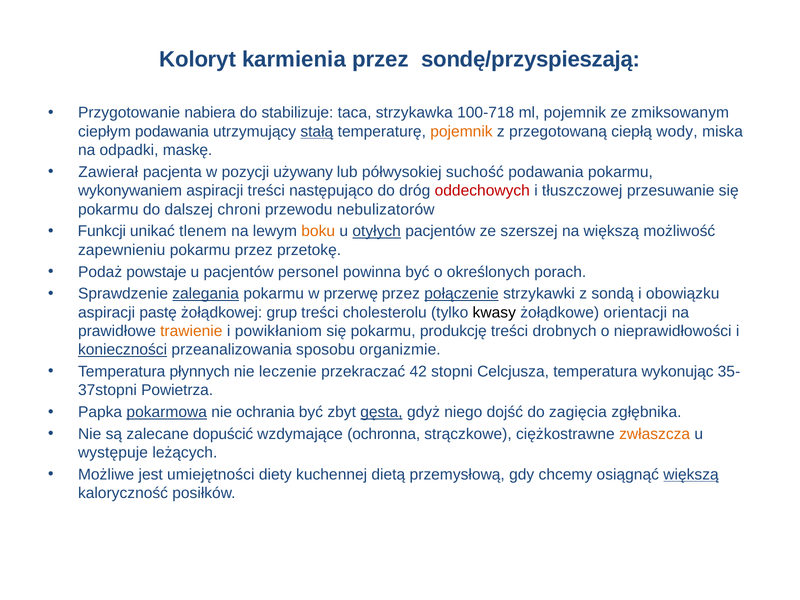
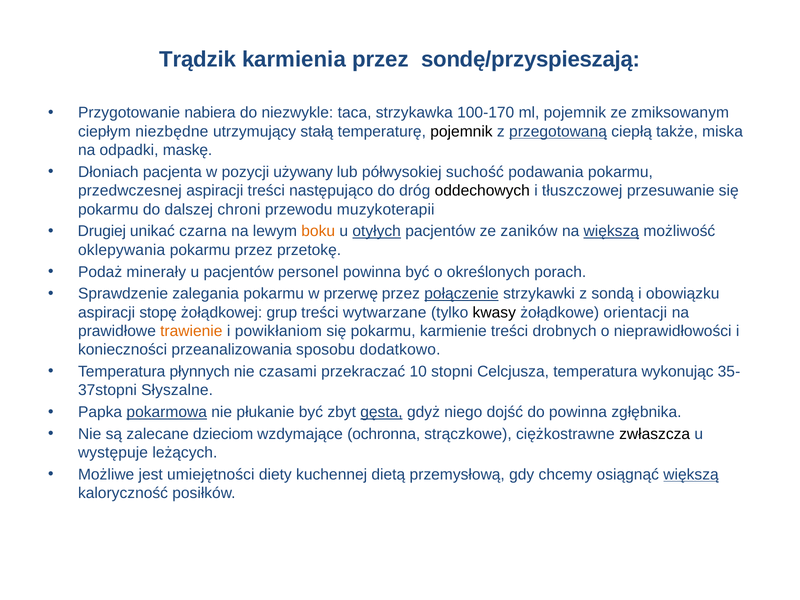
Koloryt: Koloryt -> Trądzik (198, 60)
stabilizuje: stabilizuje -> niezwykle (297, 113)
100-718: 100-718 -> 100-170 (486, 113)
ciepłym podawania: podawania -> niezbędne (172, 132)
stałą underline: present -> none (317, 132)
pojemnik colour: orange -> black (461, 132)
przegotowaną underline: none -> present (558, 132)
wody: wody -> także (677, 132)
Zawierał: Zawierał -> Dłoniach (108, 172)
wykonywaniem: wykonywaniem -> przedwczesnej (130, 191)
oddechowych colour: red -> black (482, 191)
nebulizatorów: nebulizatorów -> muzykoterapii (386, 210)
Funkcji: Funkcji -> Drugiej (102, 231)
tlenem: tlenem -> czarna (203, 231)
szerszej: szerszej -> zaników (529, 231)
większą underline: none -> present (611, 231)
zapewnieniu: zapewnieniu -> oklepywania (122, 250)
powstaje: powstaje -> minerały (156, 272)
zalegania underline: present -> none (206, 294)
pastę: pastę -> stopę (158, 312)
cholesterolu: cholesterolu -> wytwarzane (385, 312)
produkcję: produkcję -> karmienie (453, 331)
konieczności underline: present -> none (123, 350)
organizmie: organizmie -> dodatkowo (400, 350)
leczenie: leczenie -> czasami (288, 372)
42: 42 -> 10 (418, 372)
Powietrza: Powietrza -> Słyszalne (177, 390)
ochrania: ochrania -> płukanie (265, 412)
do zagięcia: zagięcia -> powinna (578, 412)
dopuścić: dopuścić -> dzieciom (223, 434)
zwłaszcza colour: orange -> black (655, 434)
